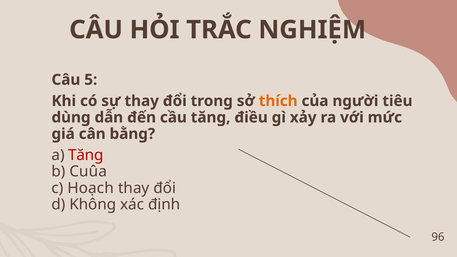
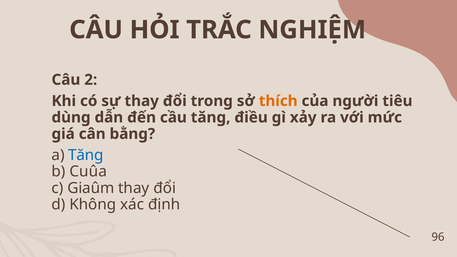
5: 5 -> 2 (91, 80)
Tăng colour: red -> blue (86, 155)
Hoạch: Hoạch -> Giaûm (91, 188)
